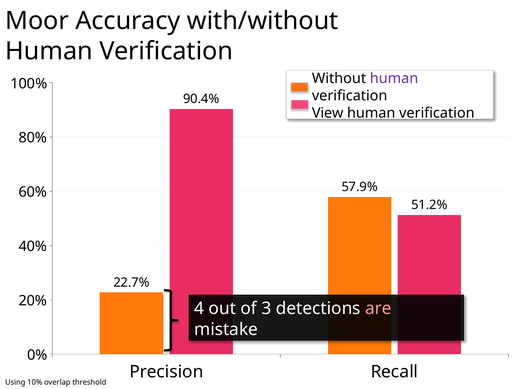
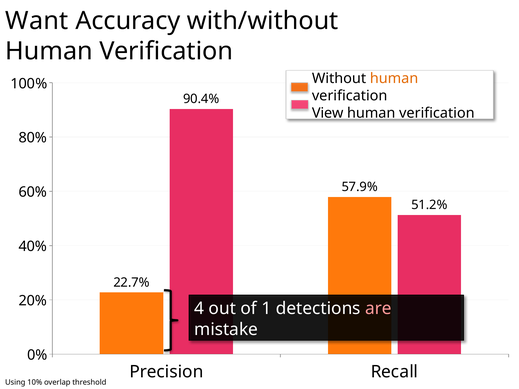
Moor: Moor -> Want (37, 21)
human colour: purple -> orange (394, 78)
3: 3 -> 1 (266, 309)
